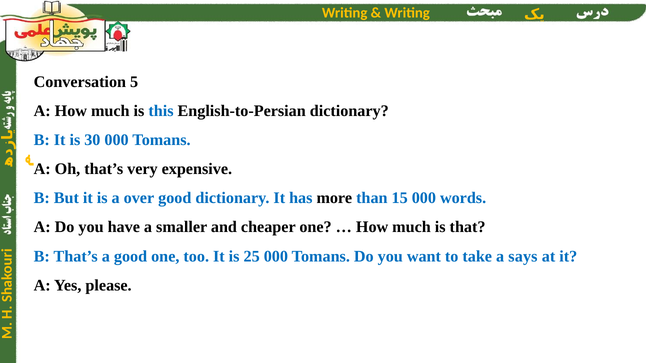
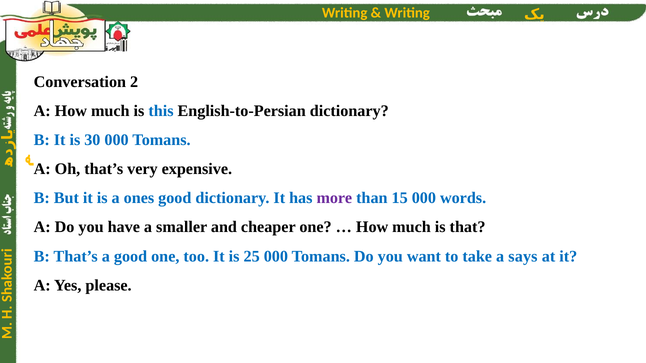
5: 5 -> 2 (134, 82)
over: over -> ones (139, 198)
more colour: black -> purple (334, 198)
